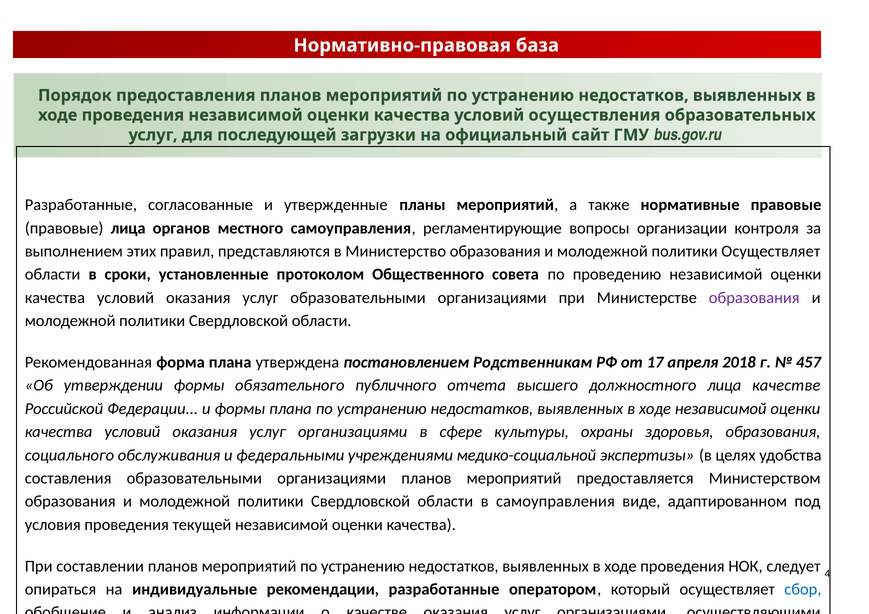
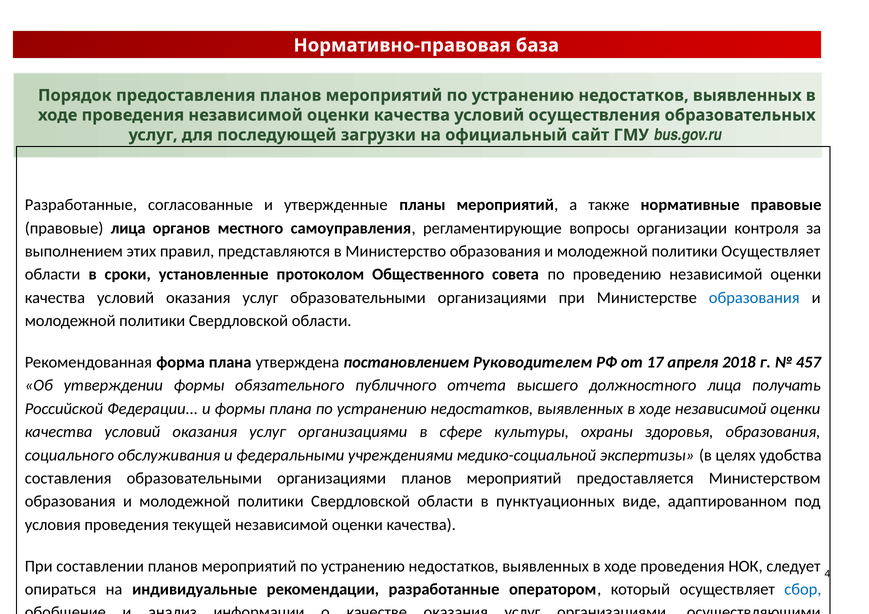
образования colour: purple -> blue (754, 298)
Родственникам: Родственникам -> Руководителем (533, 363)
лица качестве: качестве -> получать (786, 386)
в самоуправления: самоуправления -> пунктуационных (555, 502)
